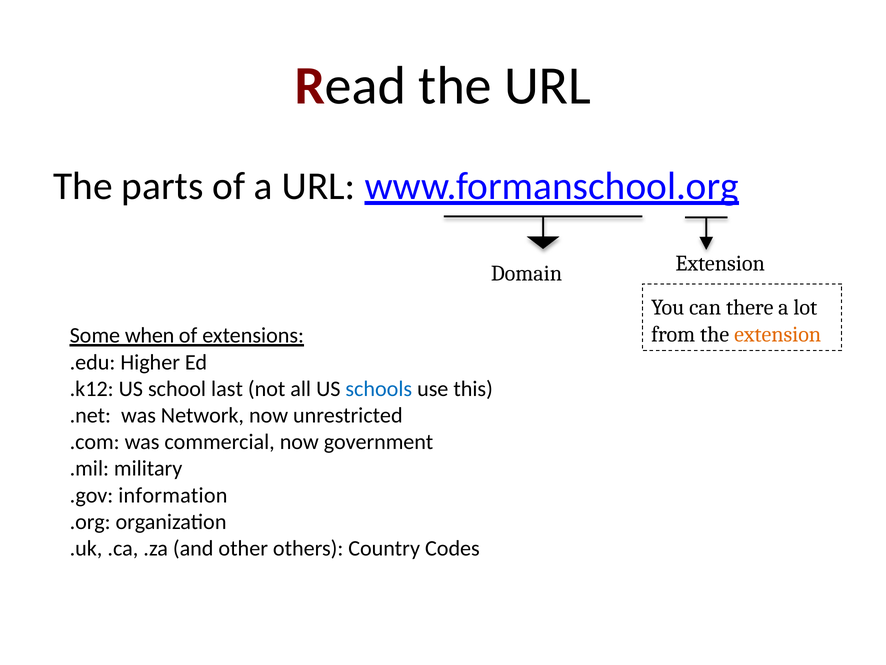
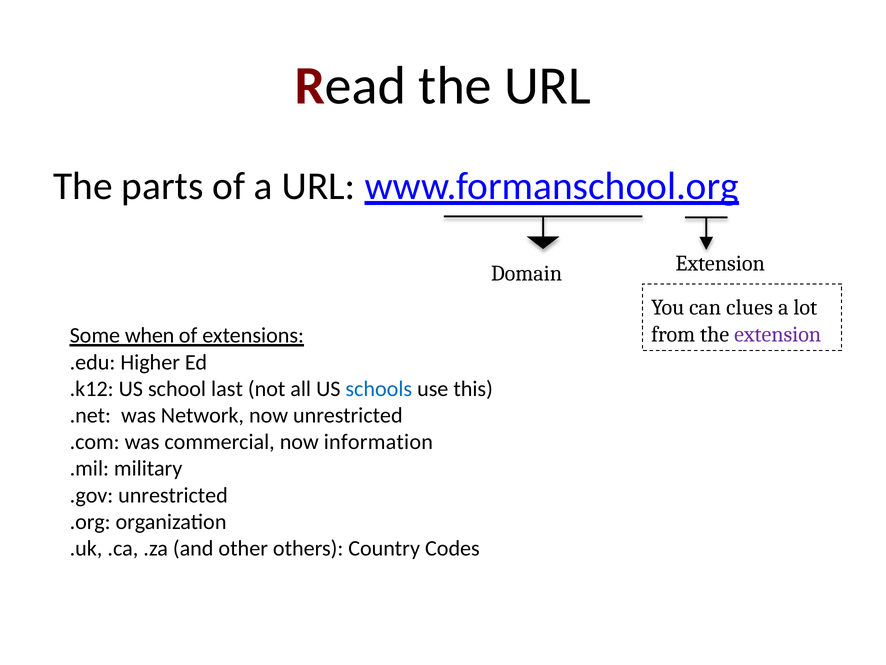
there: there -> clues (750, 307)
extension colour: orange -> purple (778, 334)
government: government -> information (378, 442)
.gov information: information -> unrestricted (173, 495)
